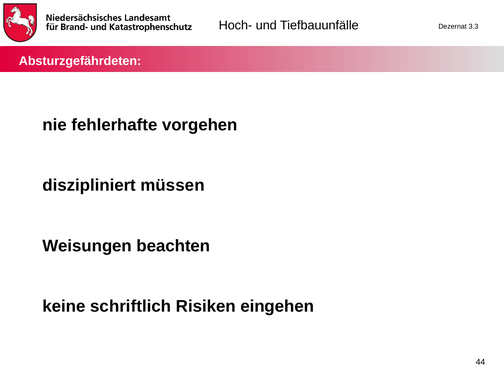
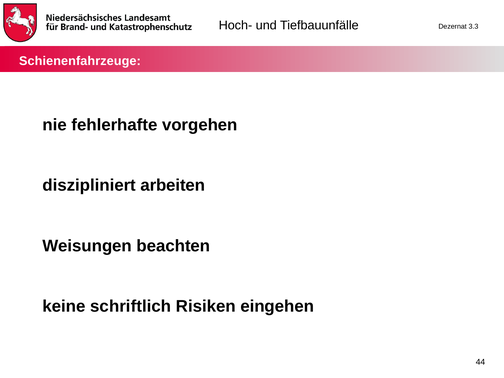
Absturzgefährdeten: Absturzgefährdeten -> Schienenfahrzeuge (80, 61)
müssen: müssen -> arbeiten (173, 185)
